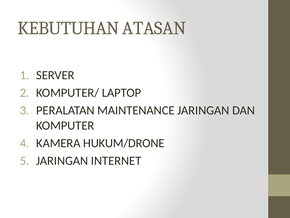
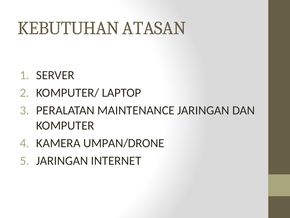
HUKUM/DRONE: HUKUM/DRONE -> UMPAN/DRONE (124, 143)
